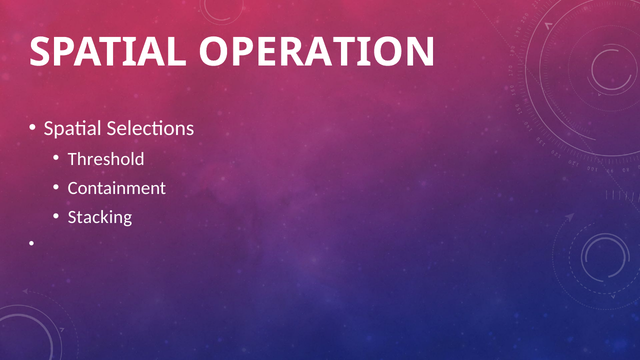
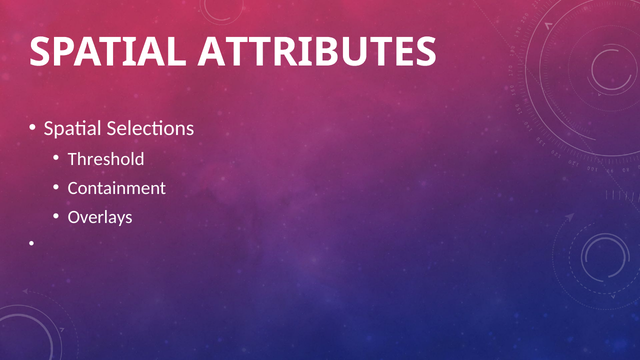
OPERATION: OPERATION -> ATTRIBUTES (317, 52)
Stacking: Stacking -> Overlays (100, 217)
